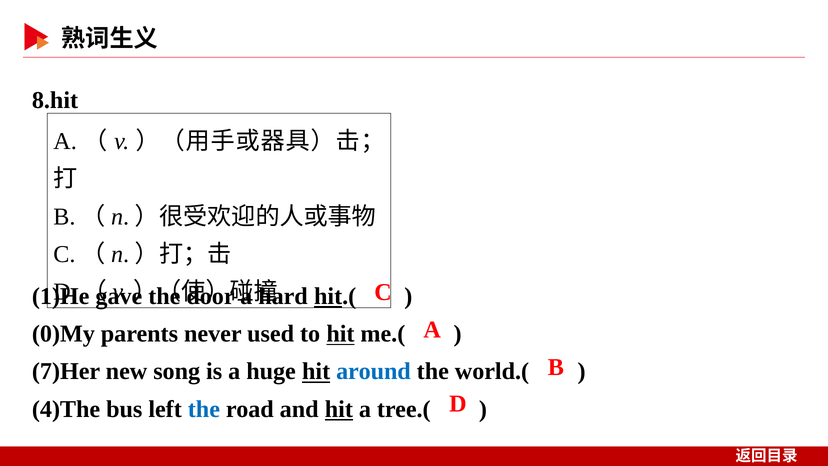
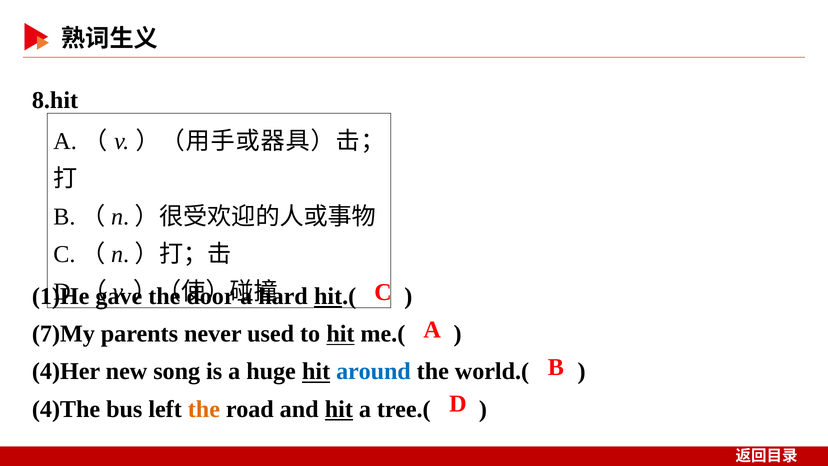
0)My: 0)My -> 7)My (63, 334)
7)Her: 7)Her -> 4)Her (66, 371)
the colour: blue -> orange (204, 409)
